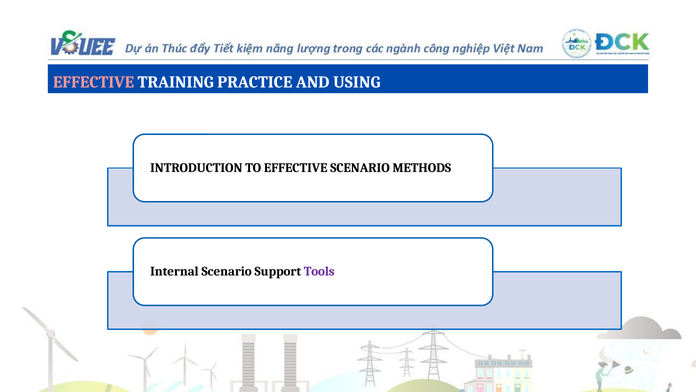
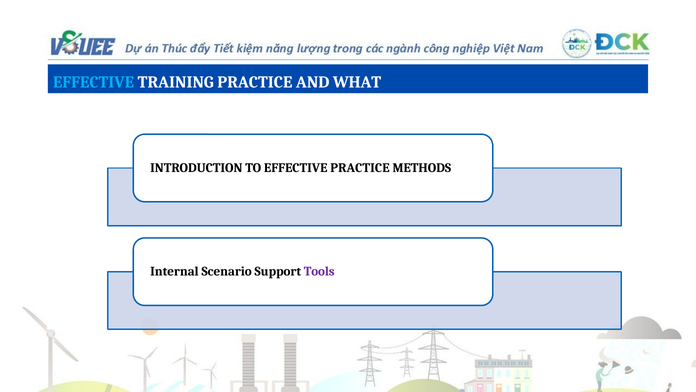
EFFECTIVE colour: pink -> light blue (94, 82)
USING: USING -> WHAT (357, 82)
EFFECTIVE SCENARIO: SCENARIO -> PRACTICE (360, 168)
